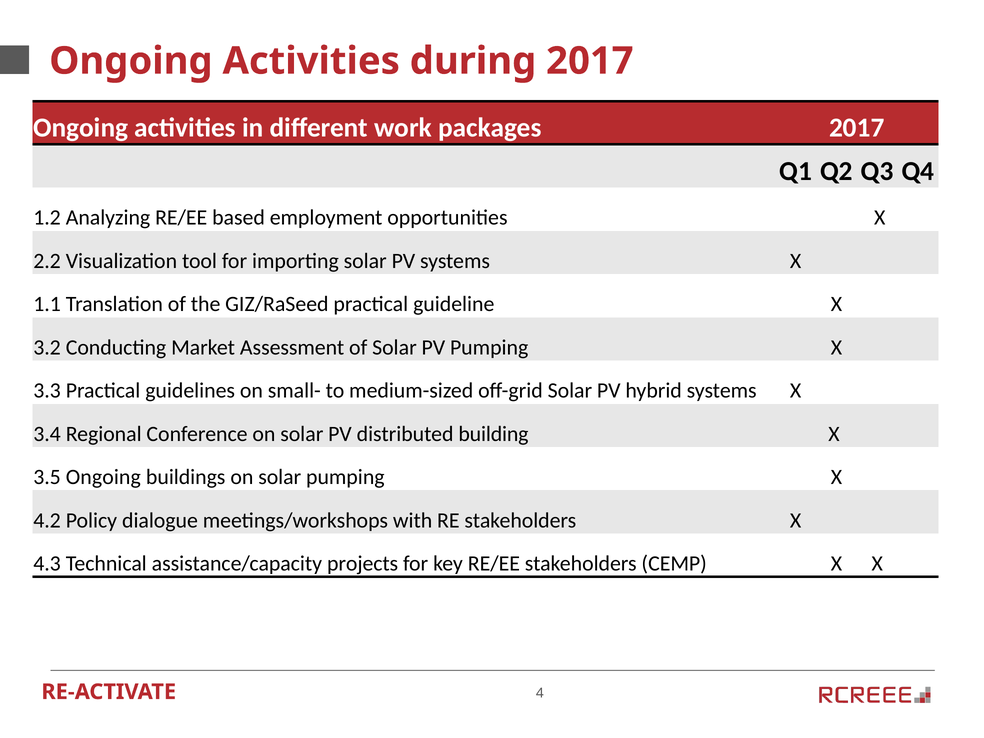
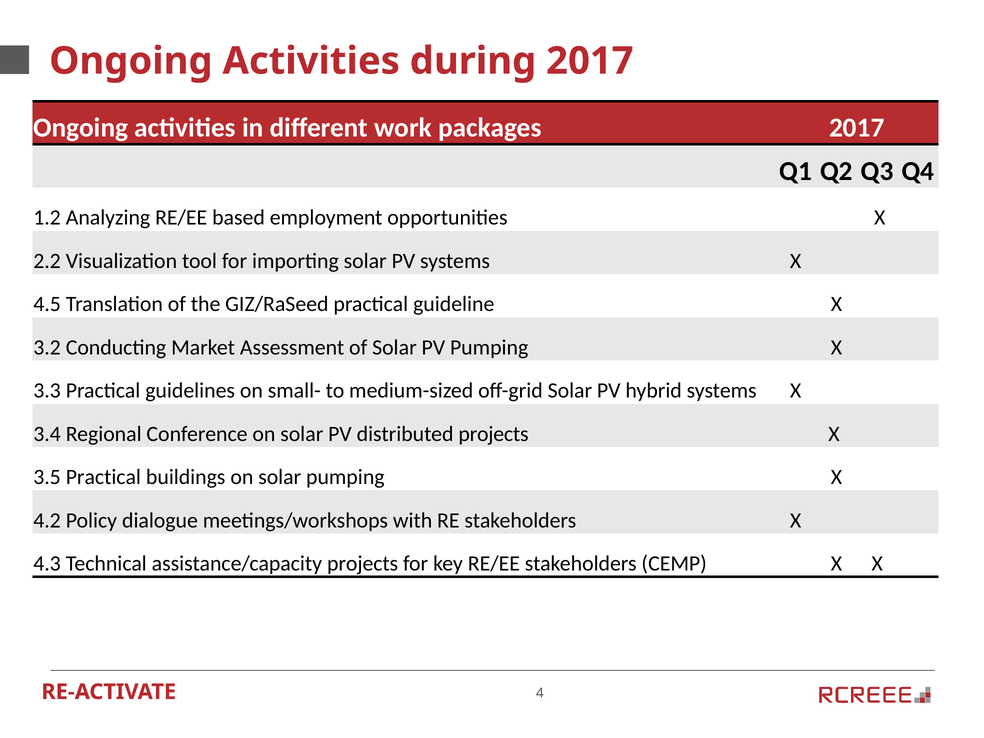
1.1: 1.1 -> 4.5 (47, 304)
distributed building: building -> projects (493, 434)
3.5 Ongoing: Ongoing -> Practical (103, 477)
